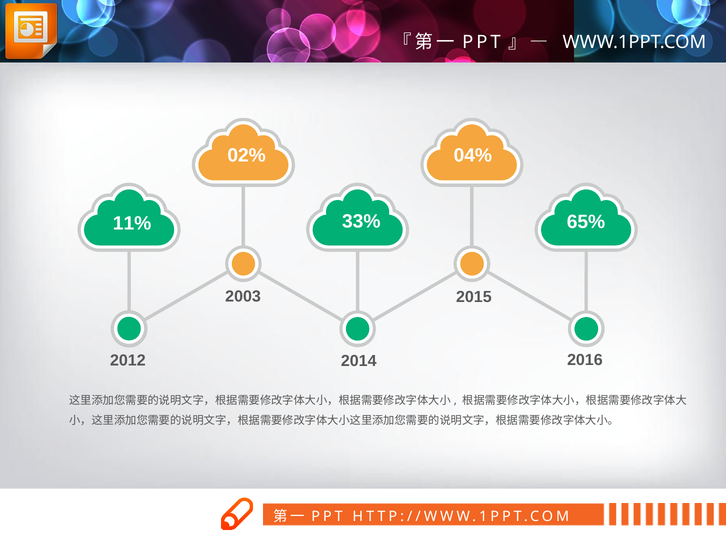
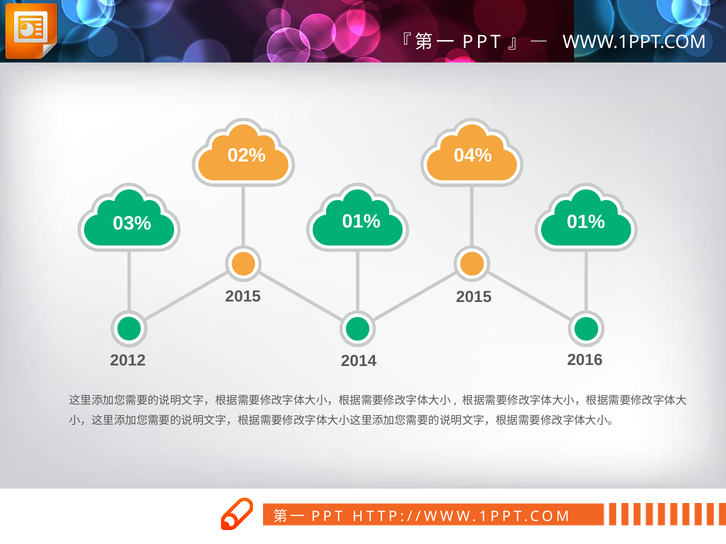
33%: 33% -> 01% (361, 222)
65%: 65% -> 01% (586, 222)
11%: 11% -> 03% (132, 224)
2003: 2003 -> 2015 (243, 297)
